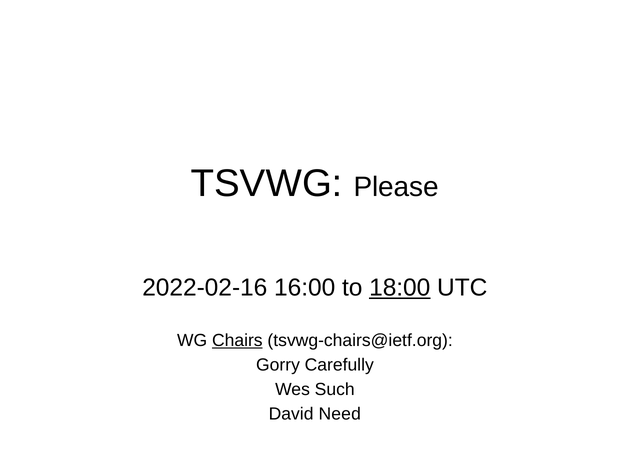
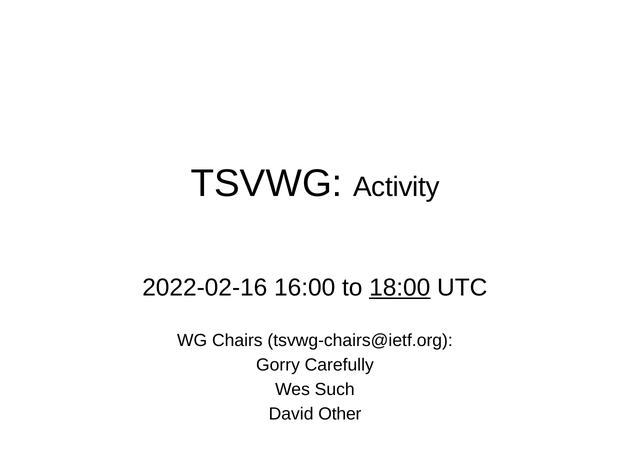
Please: Please -> Activity (396, 187)
Chairs underline: present -> none (237, 340)
Need: Need -> Other (340, 414)
